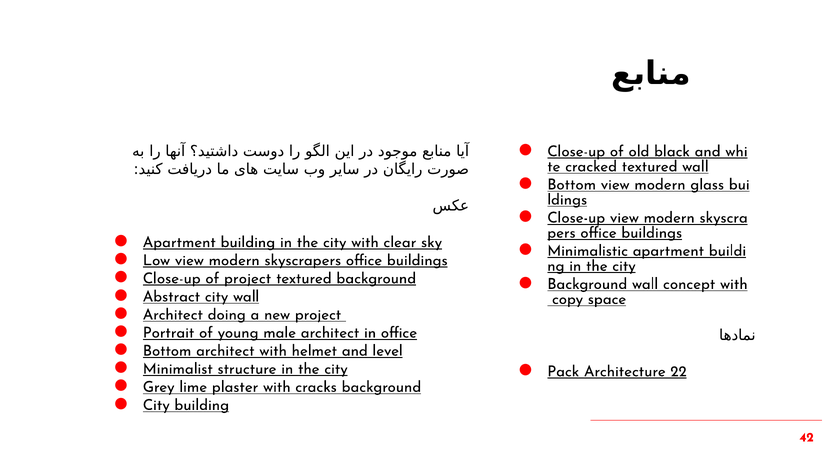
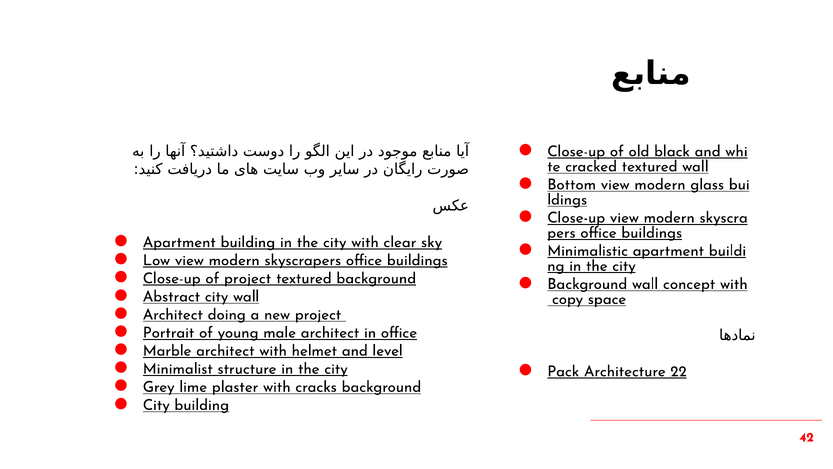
Bottom: Bottom -> Marble (167, 350)
